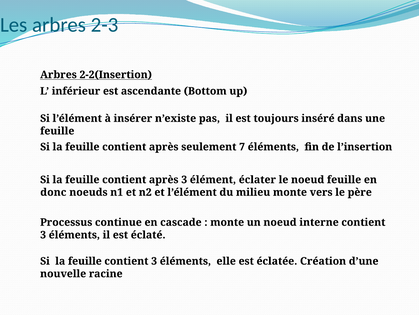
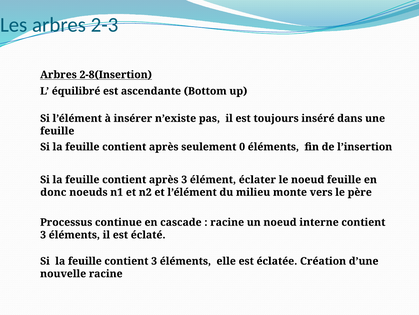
2-2(Insertion: 2-2(Insertion -> 2-8(Insertion (116, 75)
inférieur: inférieur -> équilibré (76, 91)
7: 7 -> 0 (242, 147)
monte: monte -> racine (227, 222)
